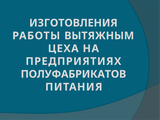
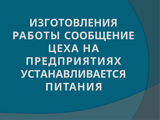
ВЫТЯЖНЫМ: ВЫТЯЖНЫМ -> СООБЩЕНИЕ (99, 36)
ПОЛУФАБРИКАТОВ: ПОЛУФАБРИКАТОВ -> УСТАНАВЛИВАЕТСЯ (73, 74)
